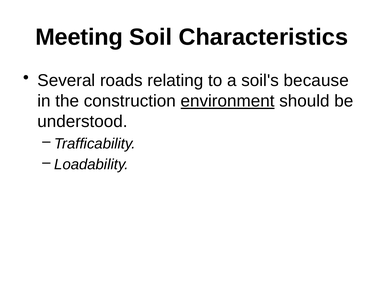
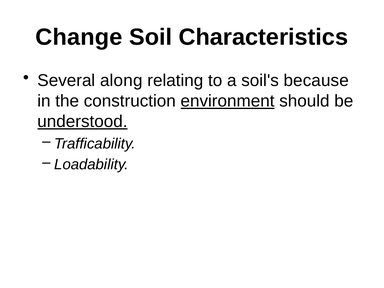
Meeting: Meeting -> Change (79, 37)
roads: roads -> along (121, 81)
understood underline: none -> present (83, 122)
